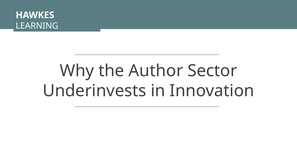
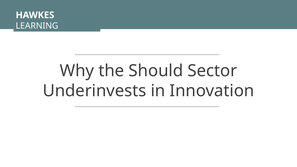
Author: Author -> Should (156, 71)
